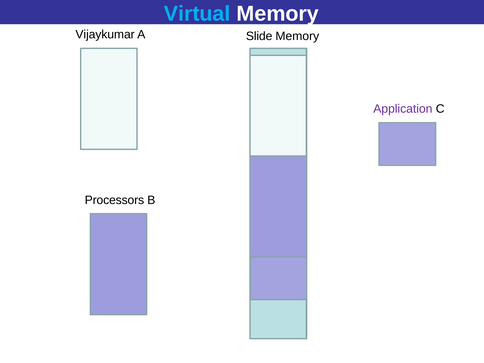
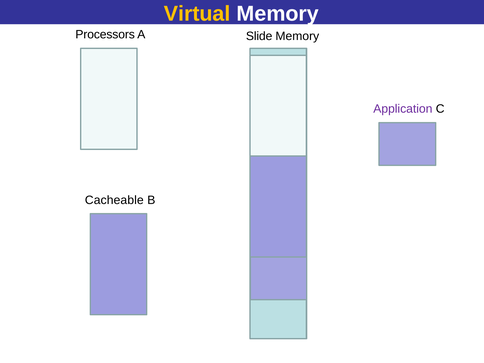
Virtual colour: light blue -> yellow (197, 14)
Vijaykumar: Vijaykumar -> Processors (105, 35)
Processors: Processors -> Cacheable (114, 200)
